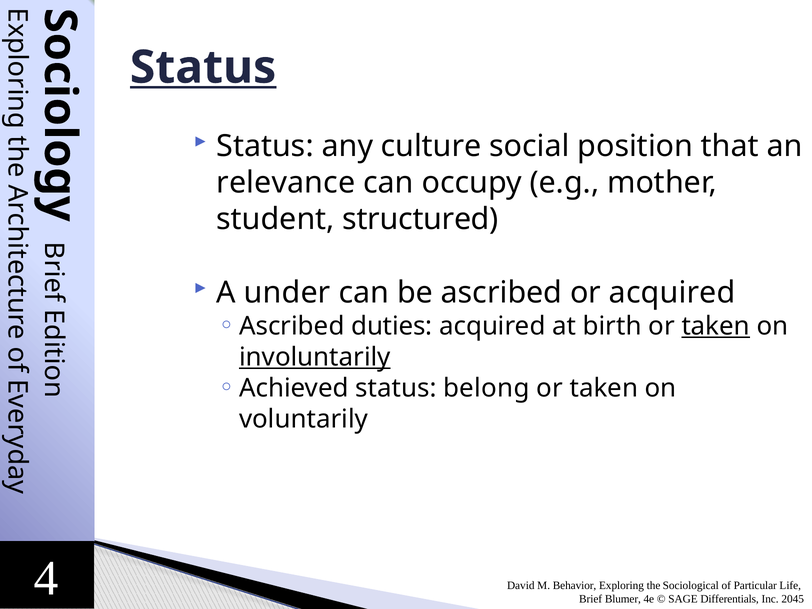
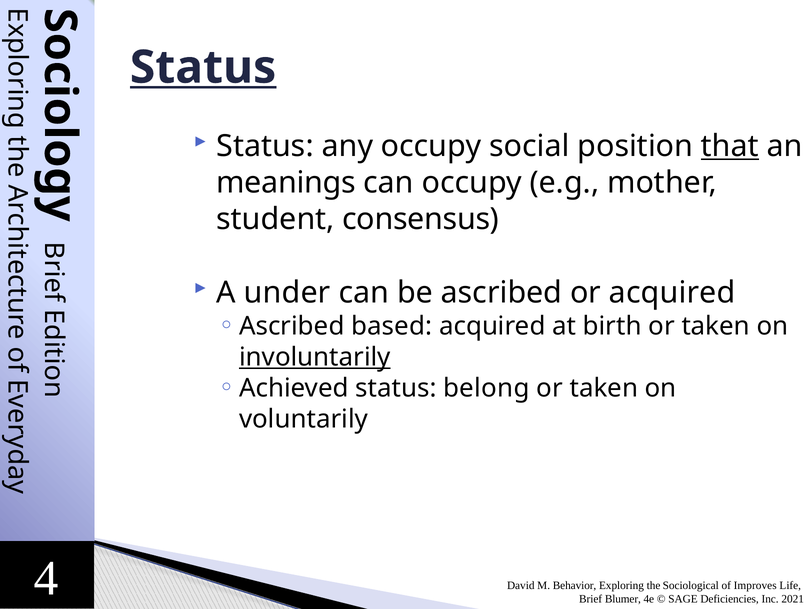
any culture: culture -> occupy (431, 146)
that underline: none -> present (730, 146)
relevance: relevance -> meanings (286, 183)
structured: structured -> consensus (421, 219)
duties: duties -> based (392, 326)
taken underline: present -> none (716, 326)
Particular: Particular -> Improves (755, 585)
Differentials: Differentials -> Deficiencies (730, 599)
2045: 2045 -> 2021 (793, 599)
